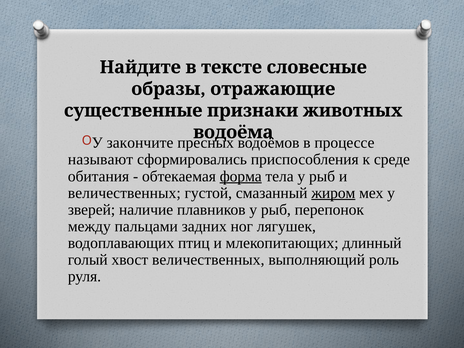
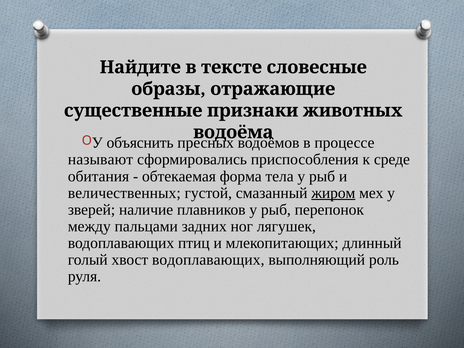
закончите: закончите -> объяснить (140, 143)
форма underline: present -> none (241, 176)
хвост величественных: величественных -> водоплавающих (208, 260)
